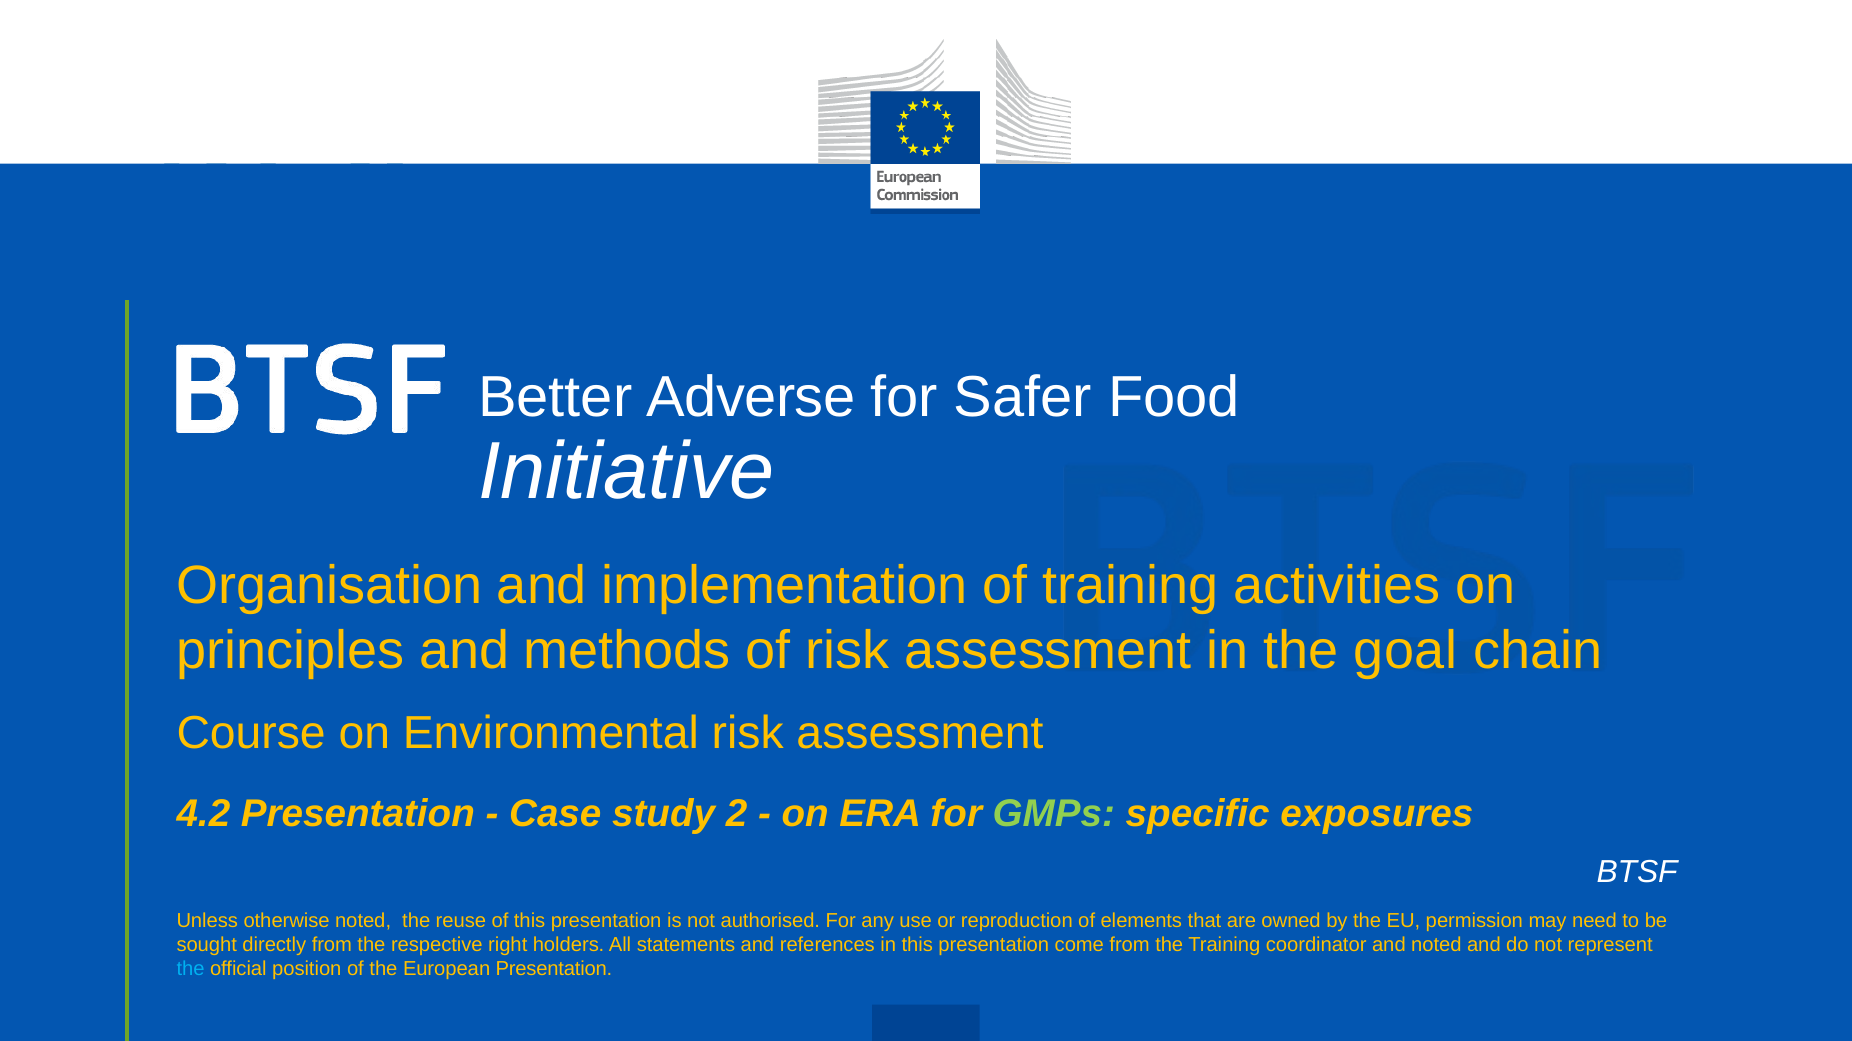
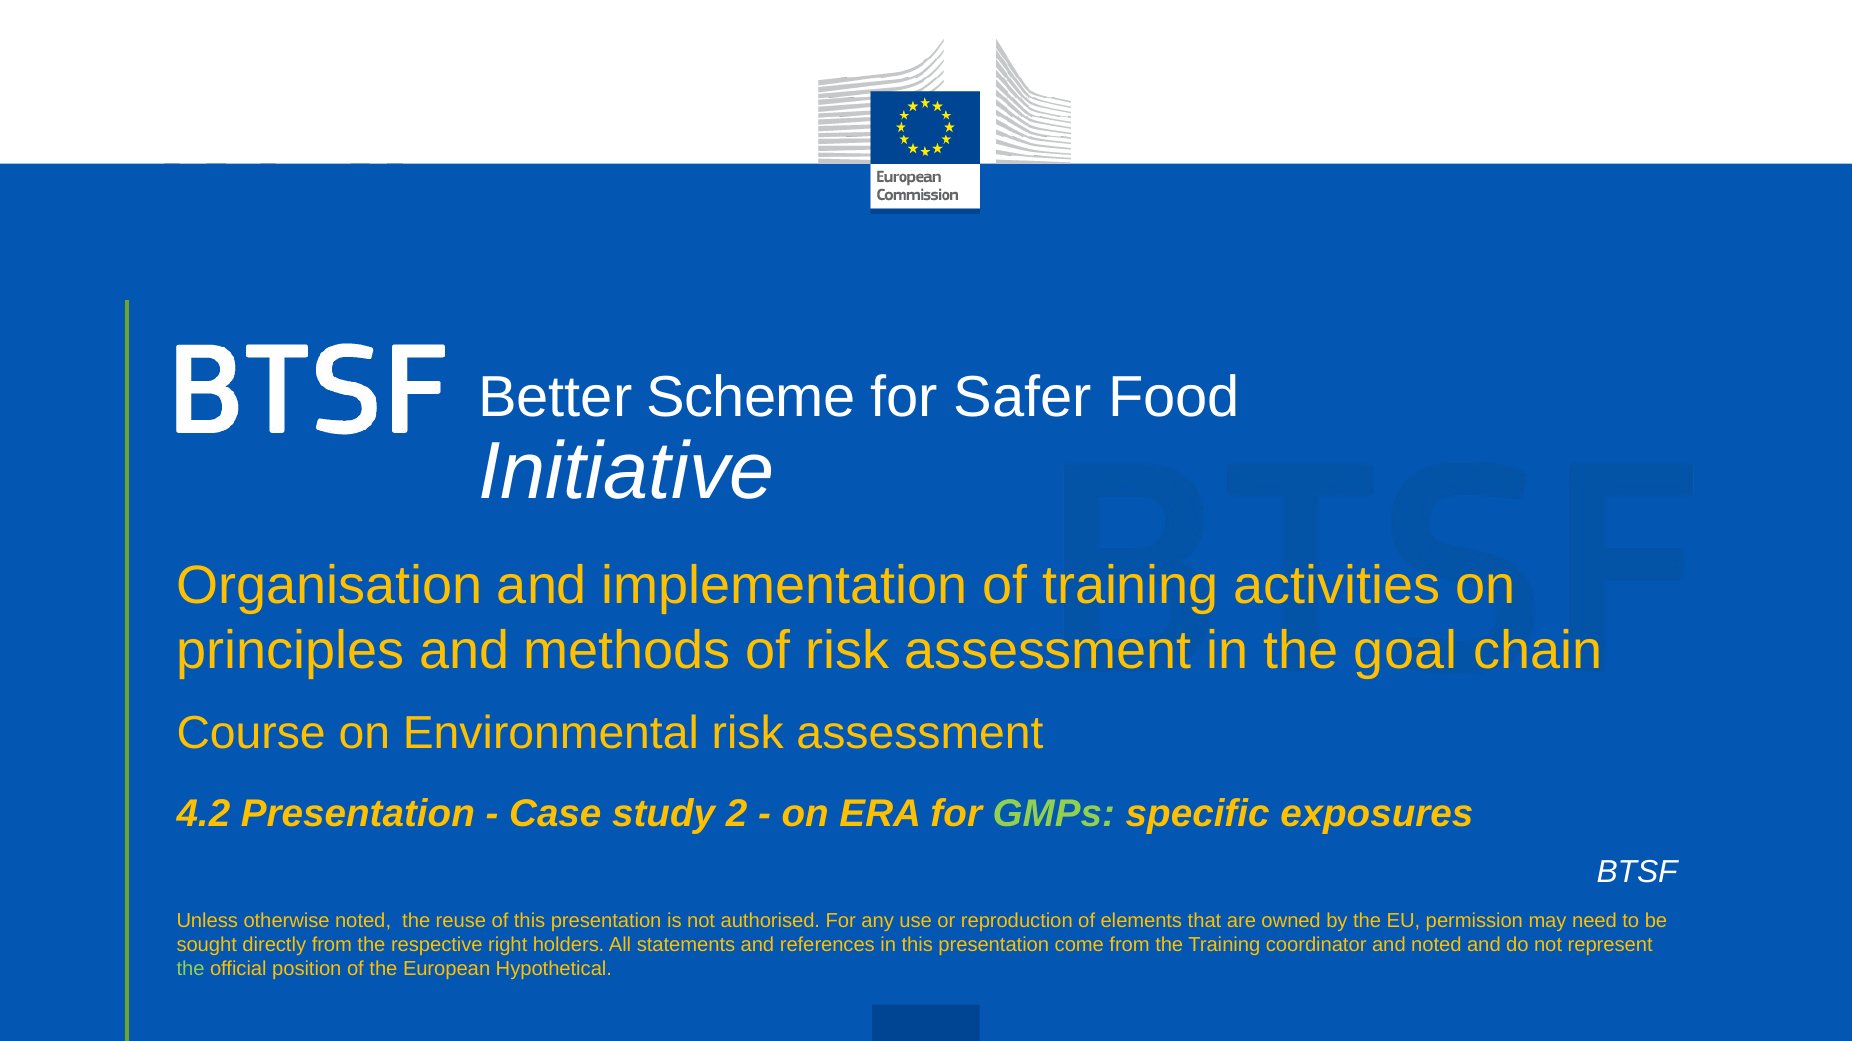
Adverse: Adverse -> Scheme (751, 397)
the colour: light blue -> light green (191, 970)
European Presentation: Presentation -> Hypothetical (554, 970)
